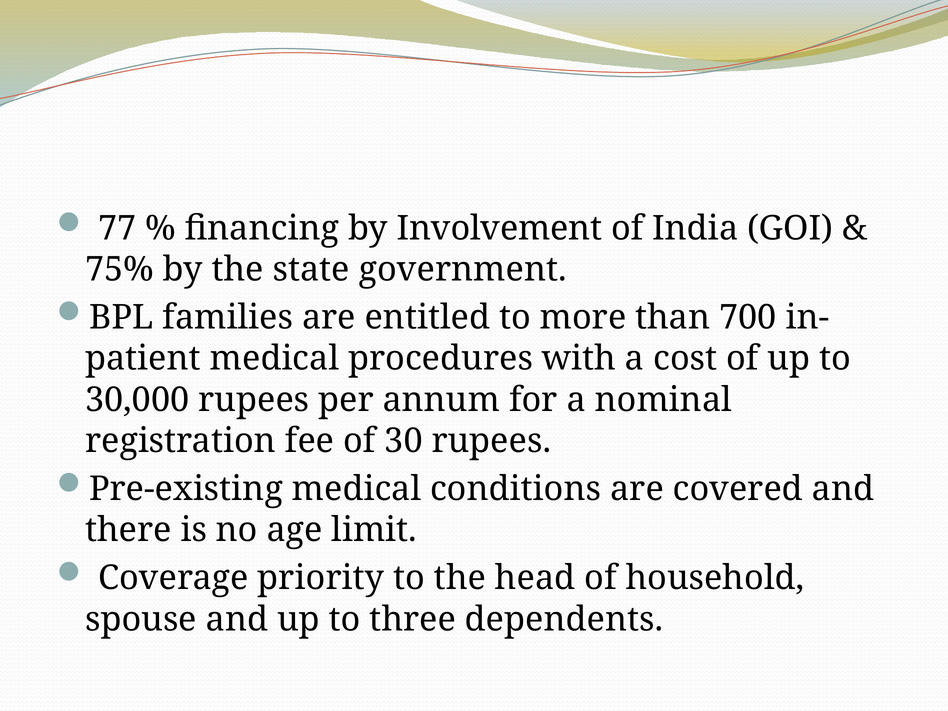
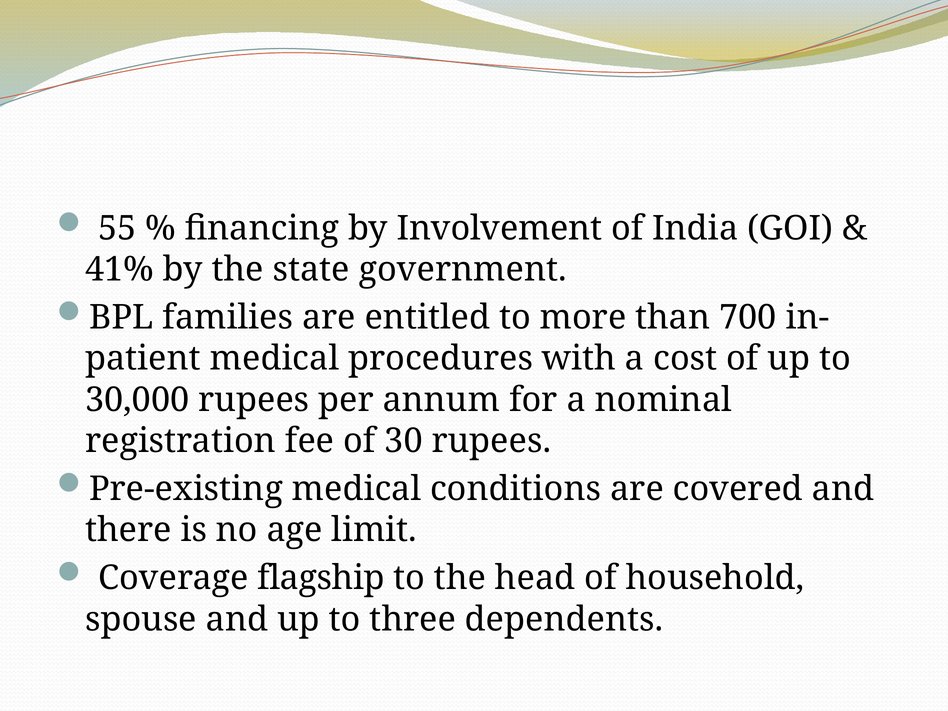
77: 77 -> 55 (117, 228)
75%: 75% -> 41% (120, 269)
priority: priority -> flagship (321, 578)
